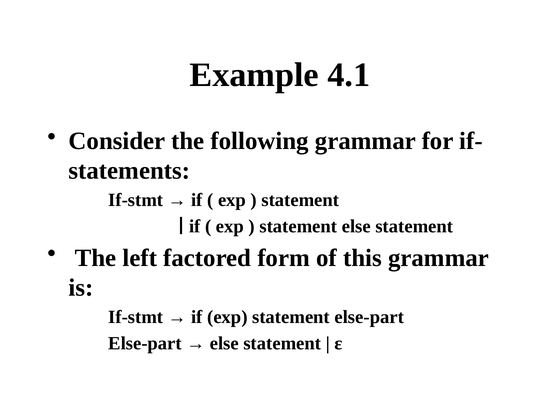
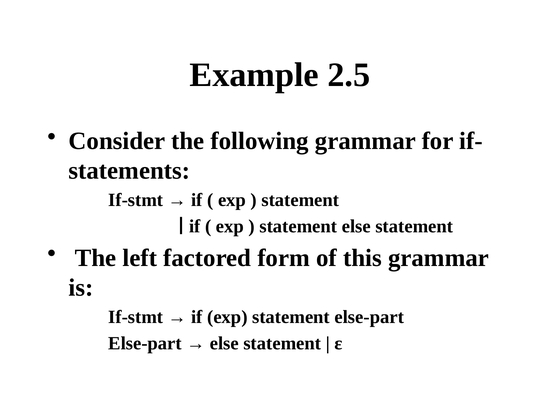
4.1: 4.1 -> 2.5 (349, 75)
